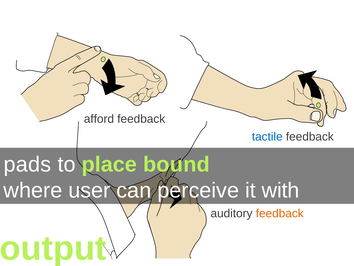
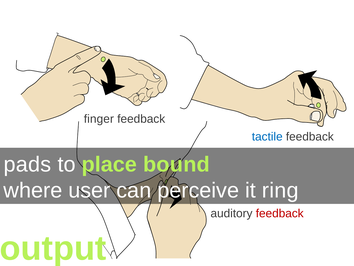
afford: afford -> finger (99, 119)
with: with -> ring (280, 190)
feedback colour: orange -> red (280, 213)
